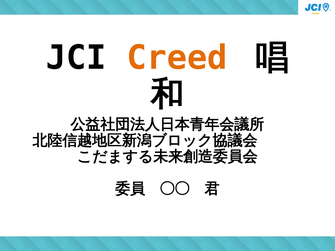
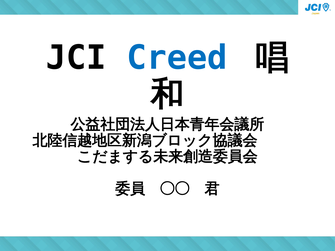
Creed colour: orange -> blue (177, 58)
